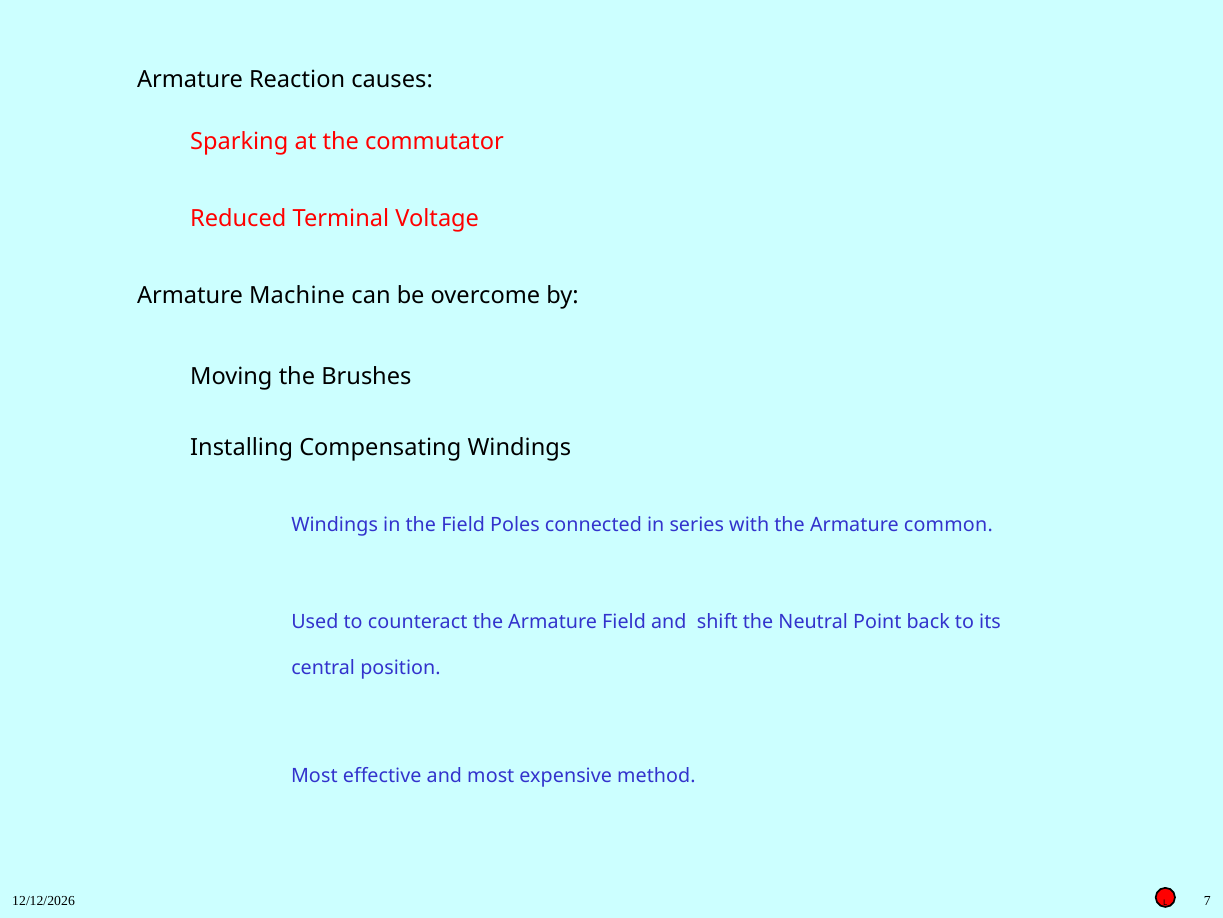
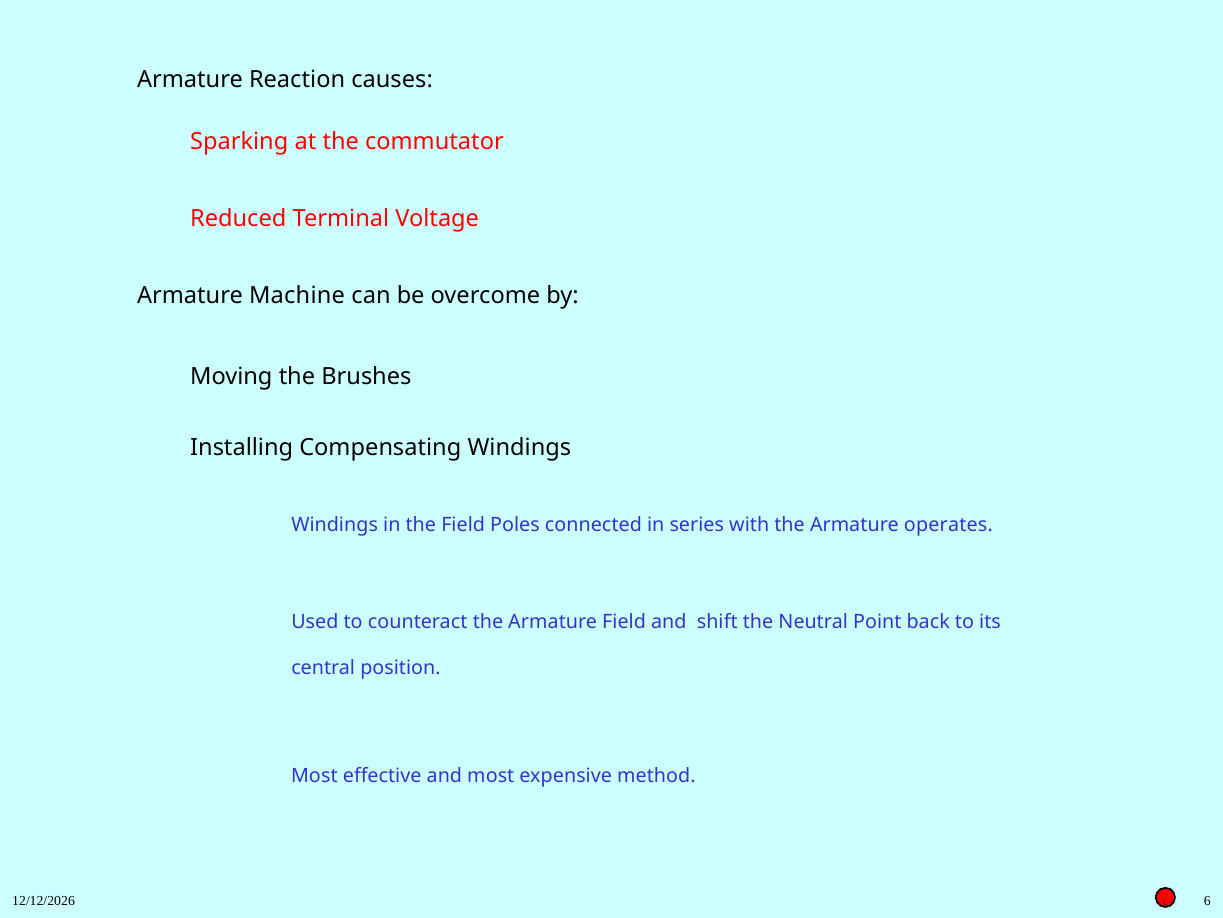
common: common -> operates (948, 525)
7: 7 -> 6 (1207, 900)
